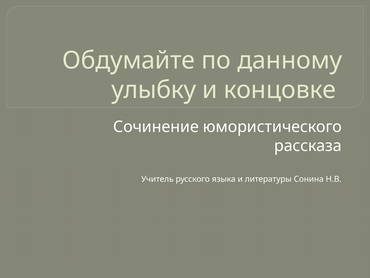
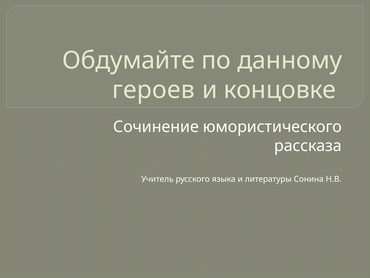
улыбку: улыбку -> героев (153, 90)
